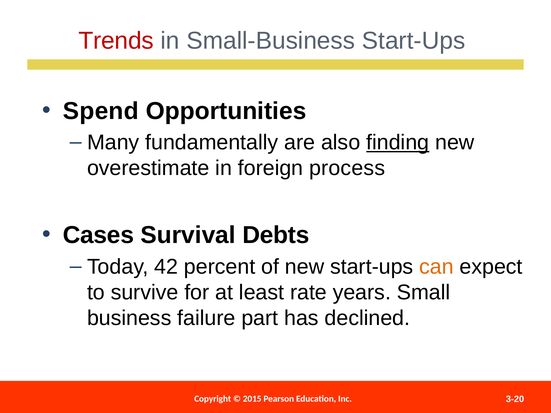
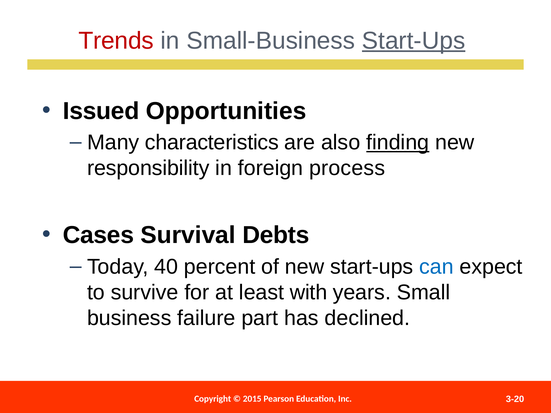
Start-Ups underline: none -> present (414, 41)
Spend: Spend -> Issued (101, 111)
fundamentally: fundamentally -> characteristics (212, 143)
overestimate: overestimate -> responsibility (148, 168)
42: 42 -> 40 (166, 267)
can colour: orange -> blue (436, 267)
rate: rate -> with (309, 293)
